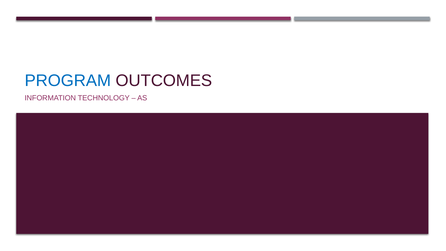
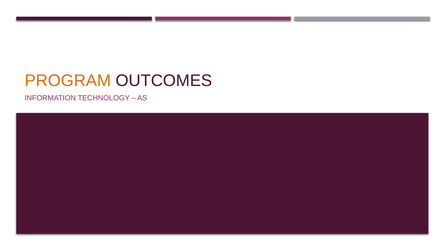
PROGRAM colour: blue -> orange (68, 81)
